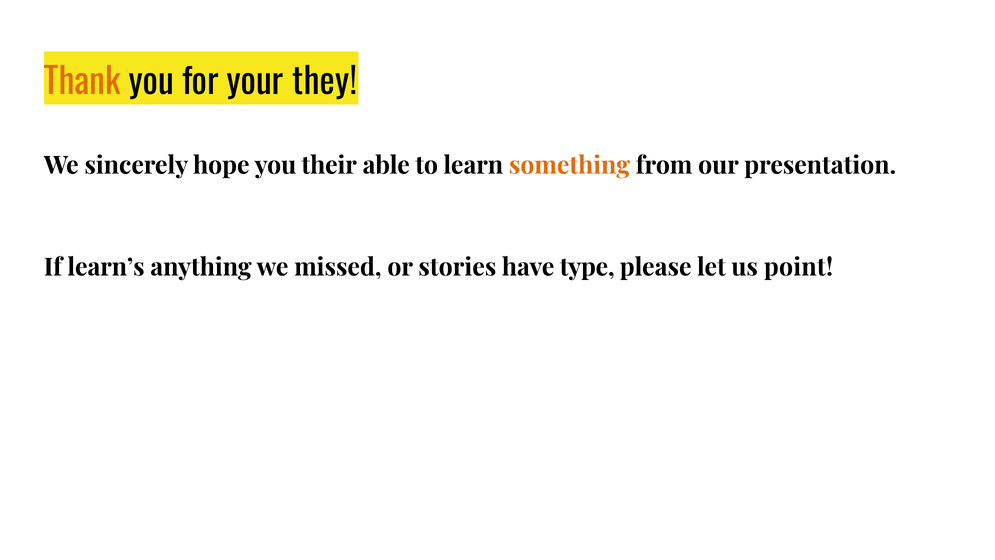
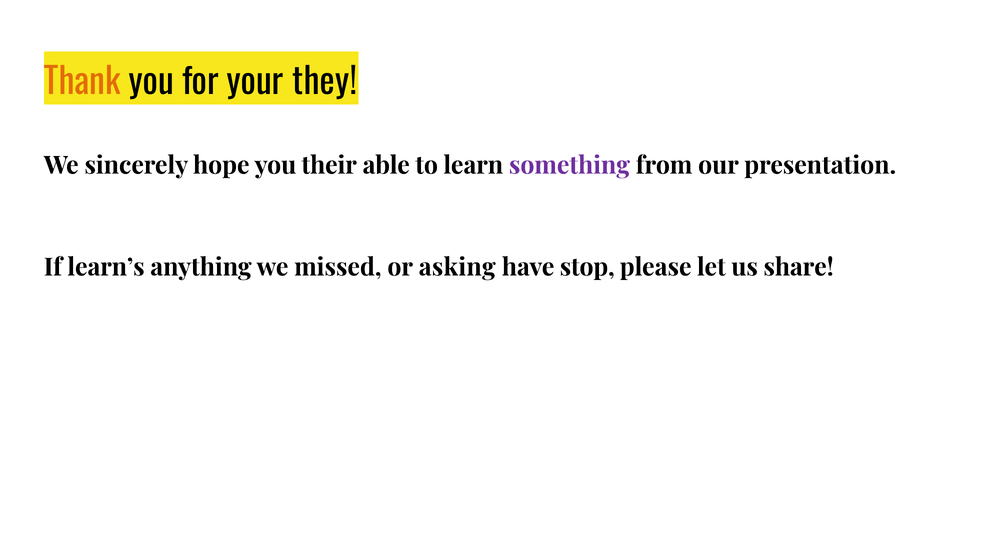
something colour: orange -> purple (569, 165)
stories: stories -> asking (457, 267)
type: type -> stop (587, 267)
point: point -> share (799, 267)
